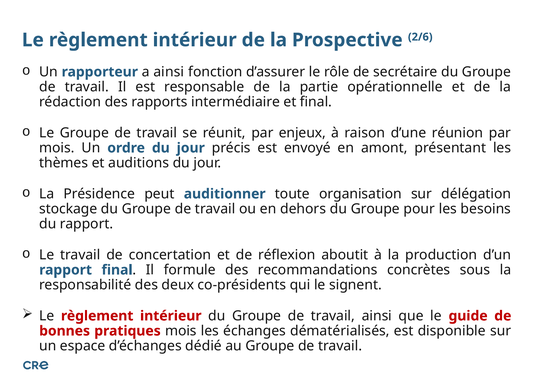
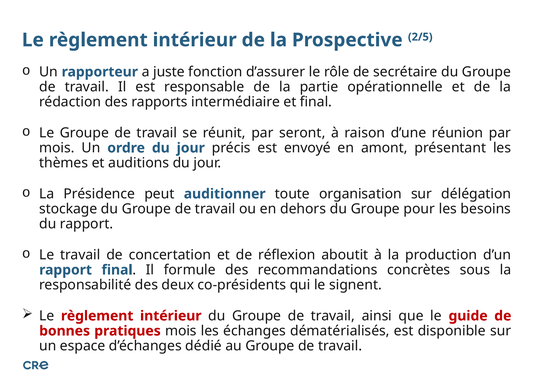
2/6: 2/6 -> 2/5 (420, 37)
a ainsi: ainsi -> juste (169, 72)
enjeux: enjeux -> seront (302, 133)
